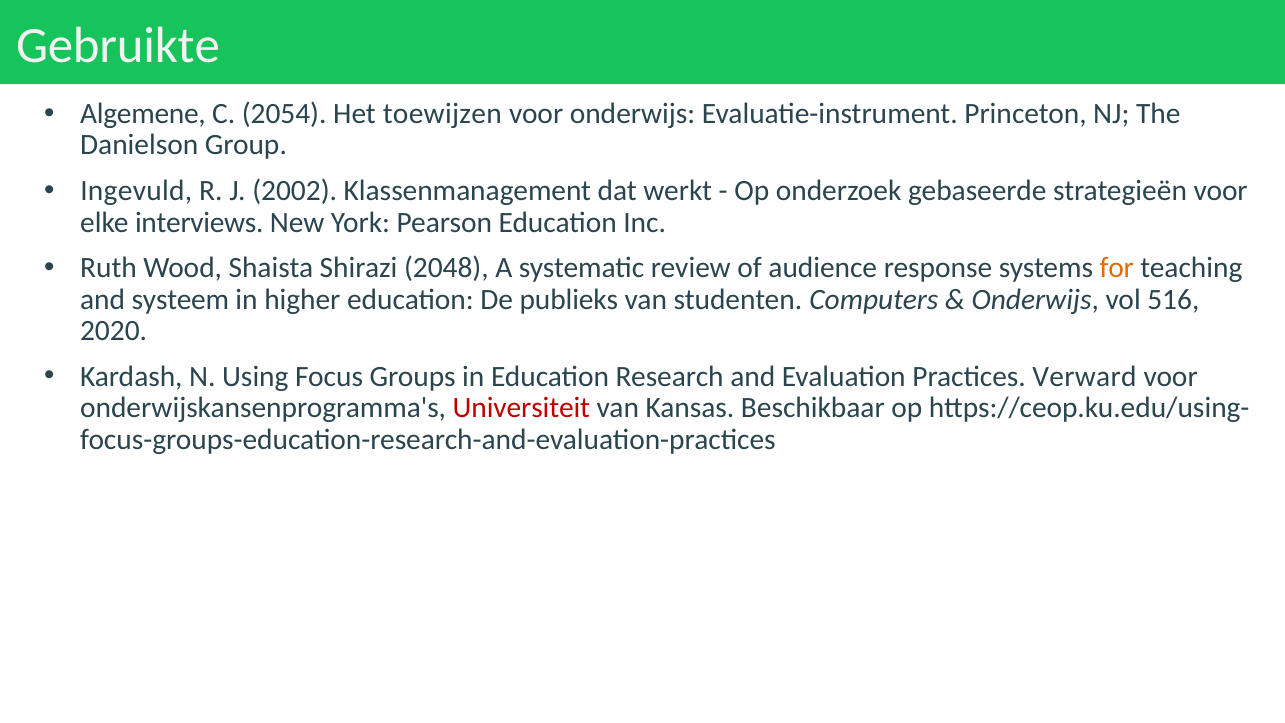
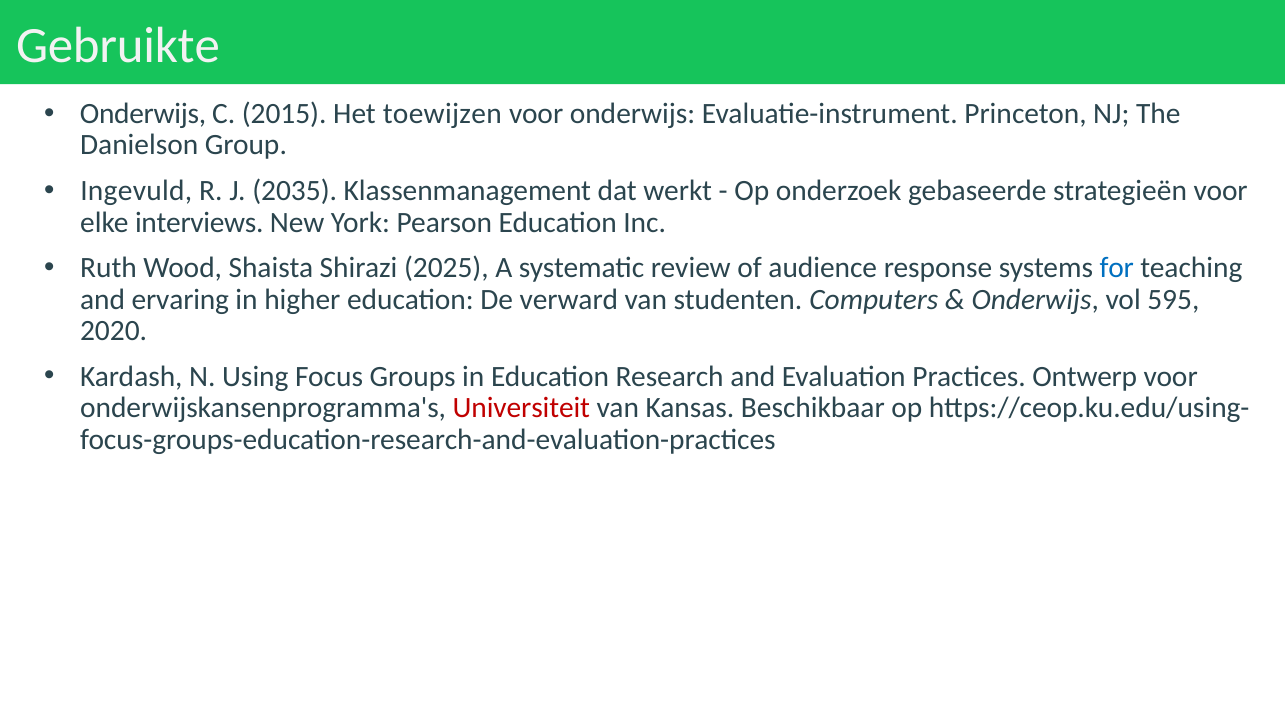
Algemene: Algemene -> Onderwijs (143, 113)
2054: 2054 -> 2015 (284, 113)
2002: 2002 -> 2035 (295, 190)
2048: 2048 -> 2025 (446, 267)
for colour: orange -> blue (1117, 267)
systeem: systeem -> ervaring (180, 299)
publieks: publieks -> verward (569, 299)
516: 516 -> 595 (1173, 299)
Verward: Verward -> Ontwerp (1085, 376)
